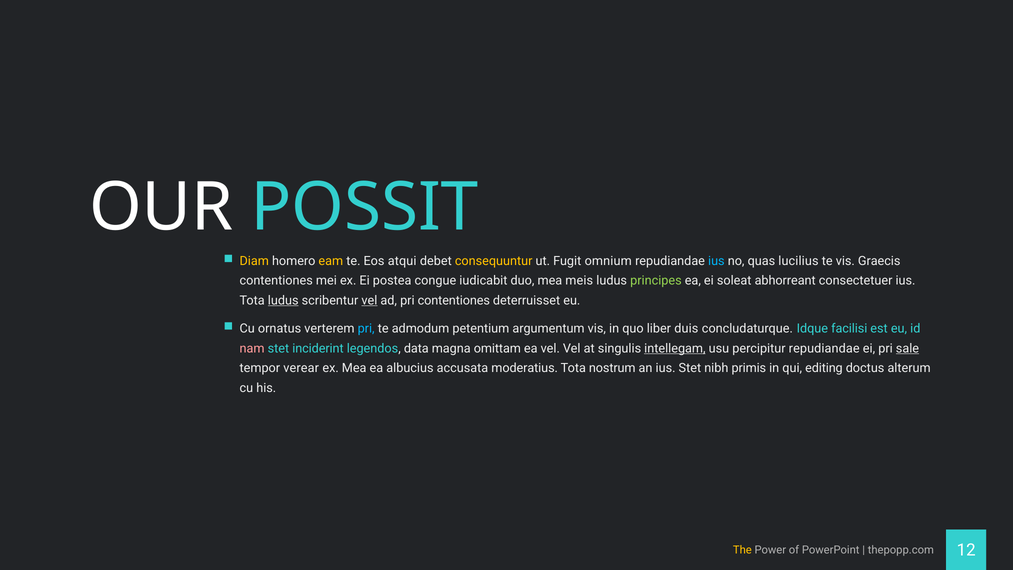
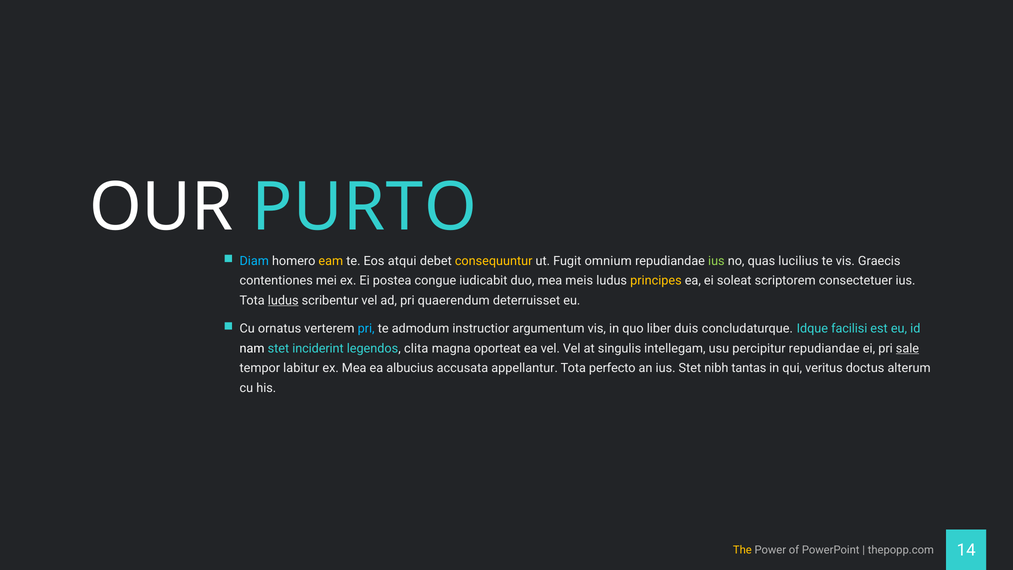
POSSIT: POSSIT -> PURTO (364, 207)
Diam colour: yellow -> light blue (254, 261)
ius colour: light blue -> light green (716, 261)
principes colour: light green -> yellow (656, 281)
abhorreant: abhorreant -> scriptorem (785, 281)
vel underline: present -> none (369, 300)
pri contentiones: contentiones -> quaerendum (454, 300)
petentium: petentium -> instructior (481, 328)
nam colour: pink -> white (252, 348)
data: data -> clita (416, 348)
omittam: omittam -> oporteat (497, 348)
intellegam underline: present -> none (675, 348)
verear: verear -> labitur (301, 368)
moderatius: moderatius -> appellantur (525, 368)
nostrum: nostrum -> perfecto (612, 368)
primis: primis -> tantas (749, 368)
editing: editing -> veritus (824, 368)
12: 12 -> 14 (966, 550)
